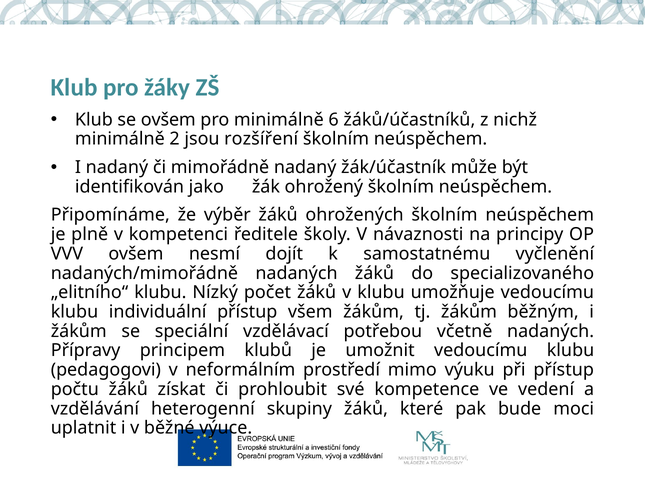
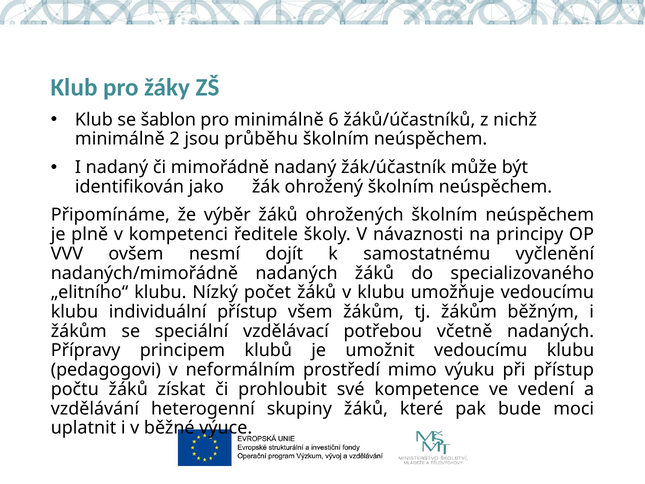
se ovšem: ovšem -> šablon (168, 120)
rozšíření: rozšíření -> průběhu (261, 139)
